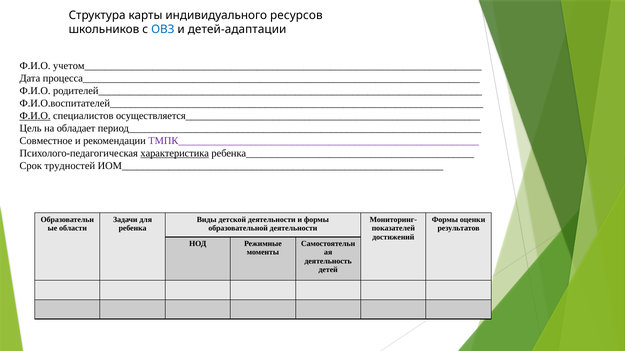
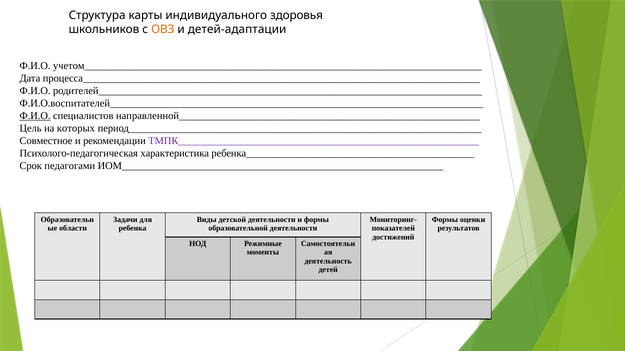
ресурсов: ресурсов -> здоровья (296, 15)
ОВЗ colour: blue -> orange (163, 29)
осуществляется_________________________________________________________: осуществляется_________________________________________________________ -> направленной_________________________________________________________ (298, 116)
обладает: обладает -> которых (76, 129)
характеристика underline: present -> none (175, 154)
трудностей: трудностей -> педагогами (70, 166)
